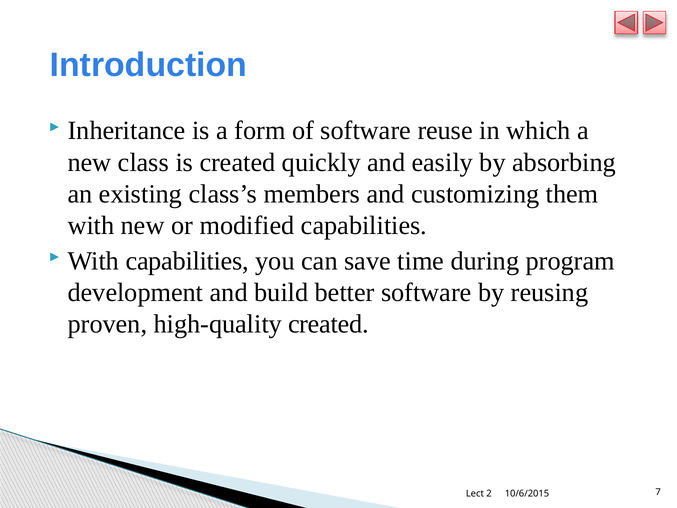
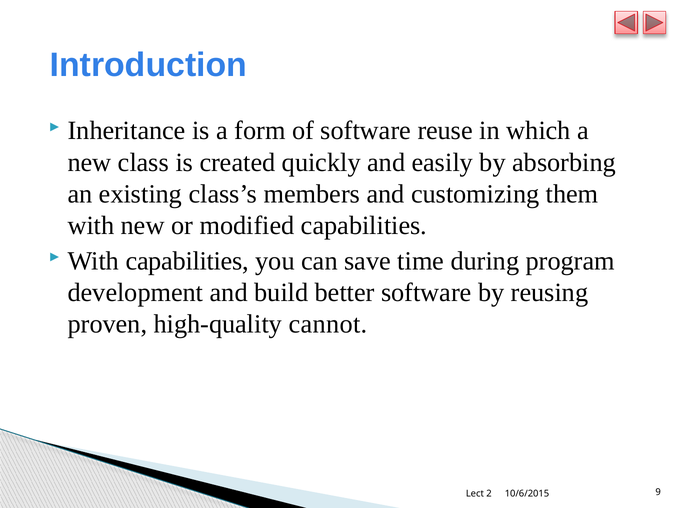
high-quality created: created -> cannot (328, 324)
7: 7 -> 9 (658, 492)
